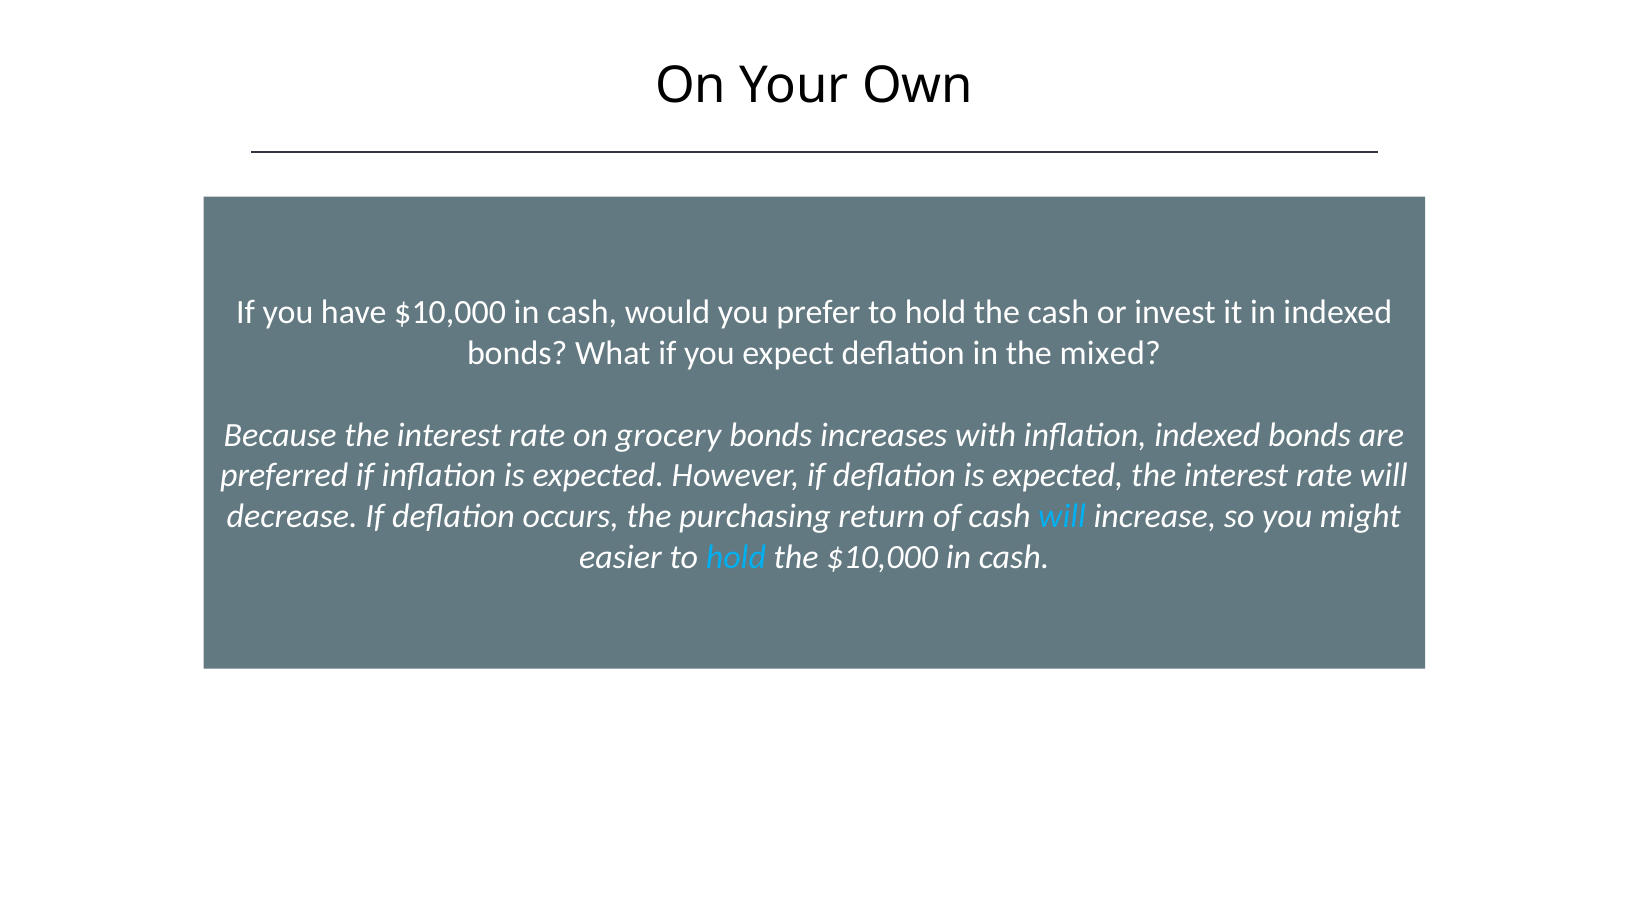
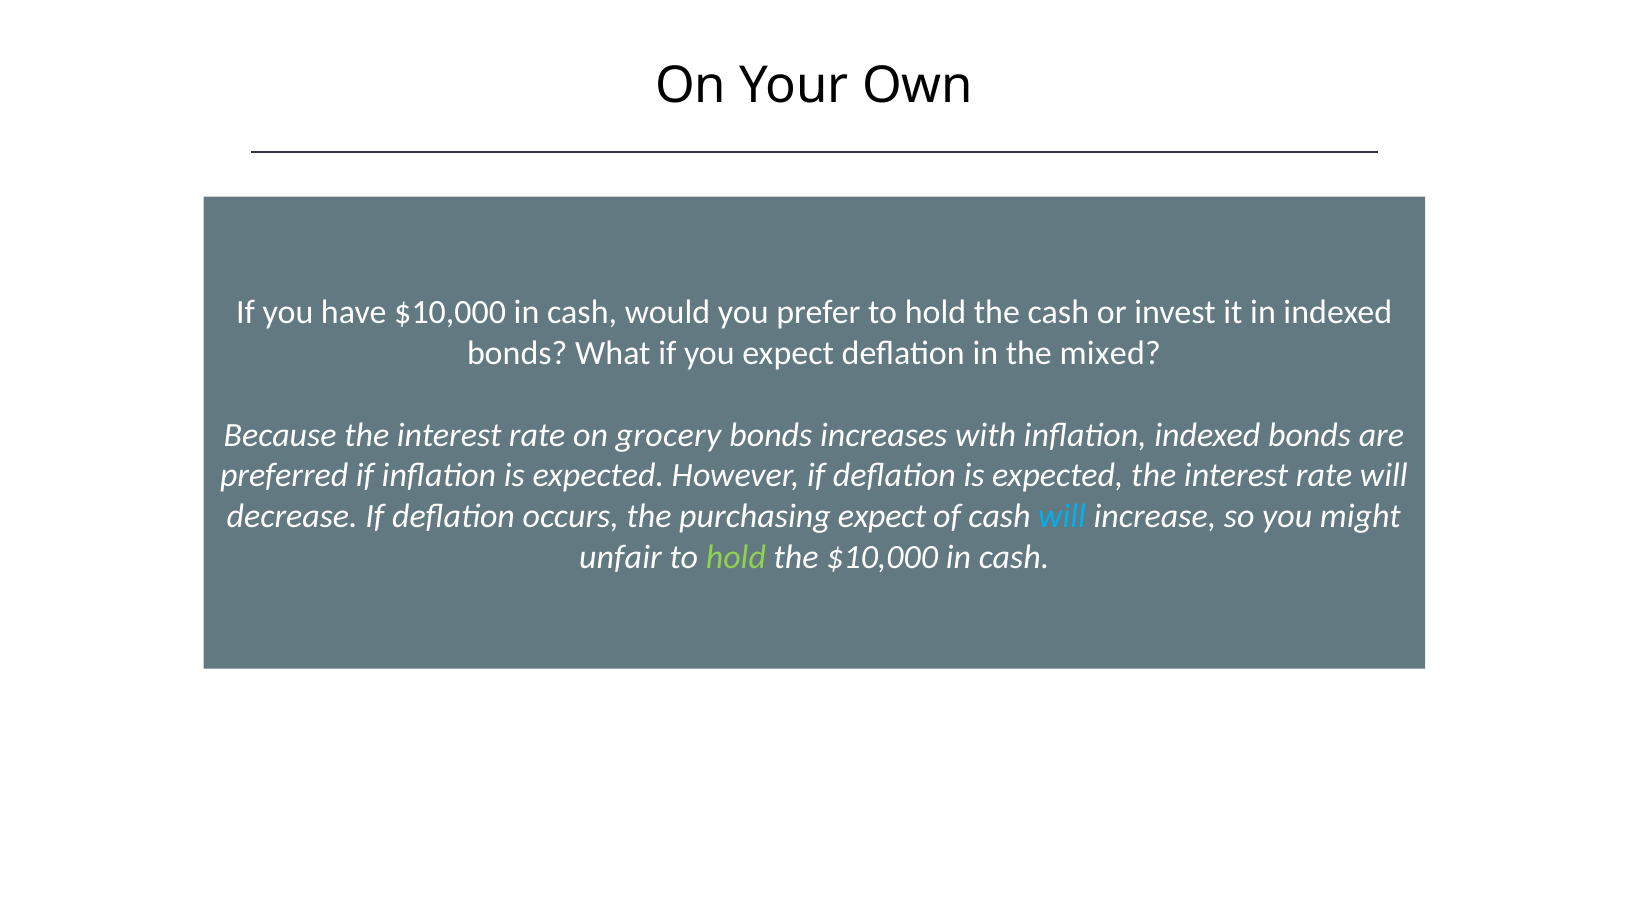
purchasing return: return -> expect (882, 517)
easier: easier -> unfair (620, 557)
hold colour: light blue -> light green (736, 557)
